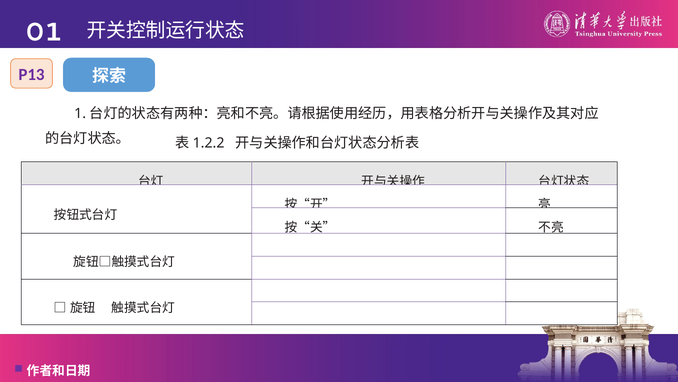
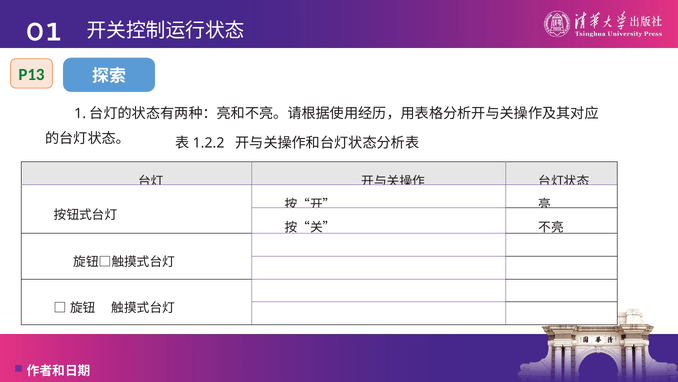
P13 colour: purple -> green (31, 74)
